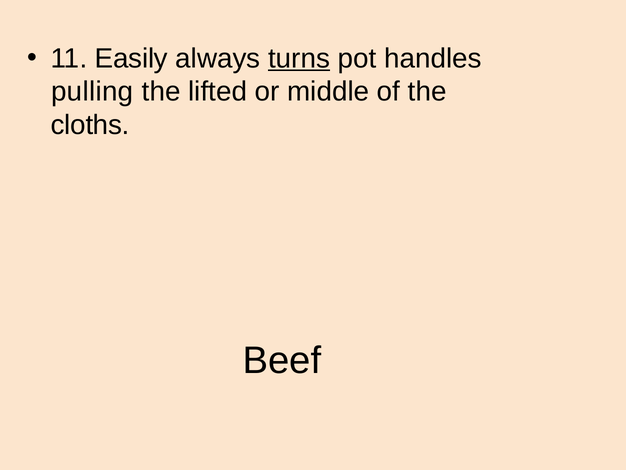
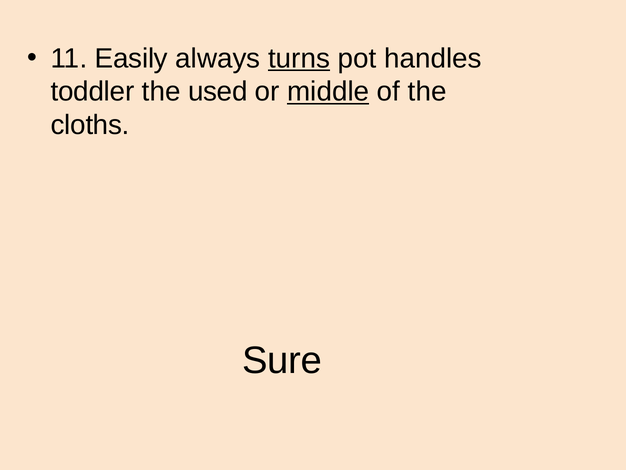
pulling: pulling -> toddler (92, 92)
lifted: lifted -> used (218, 92)
middle underline: none -> present (328, 92)
Beef: Beef -> Sure (282, 360)
